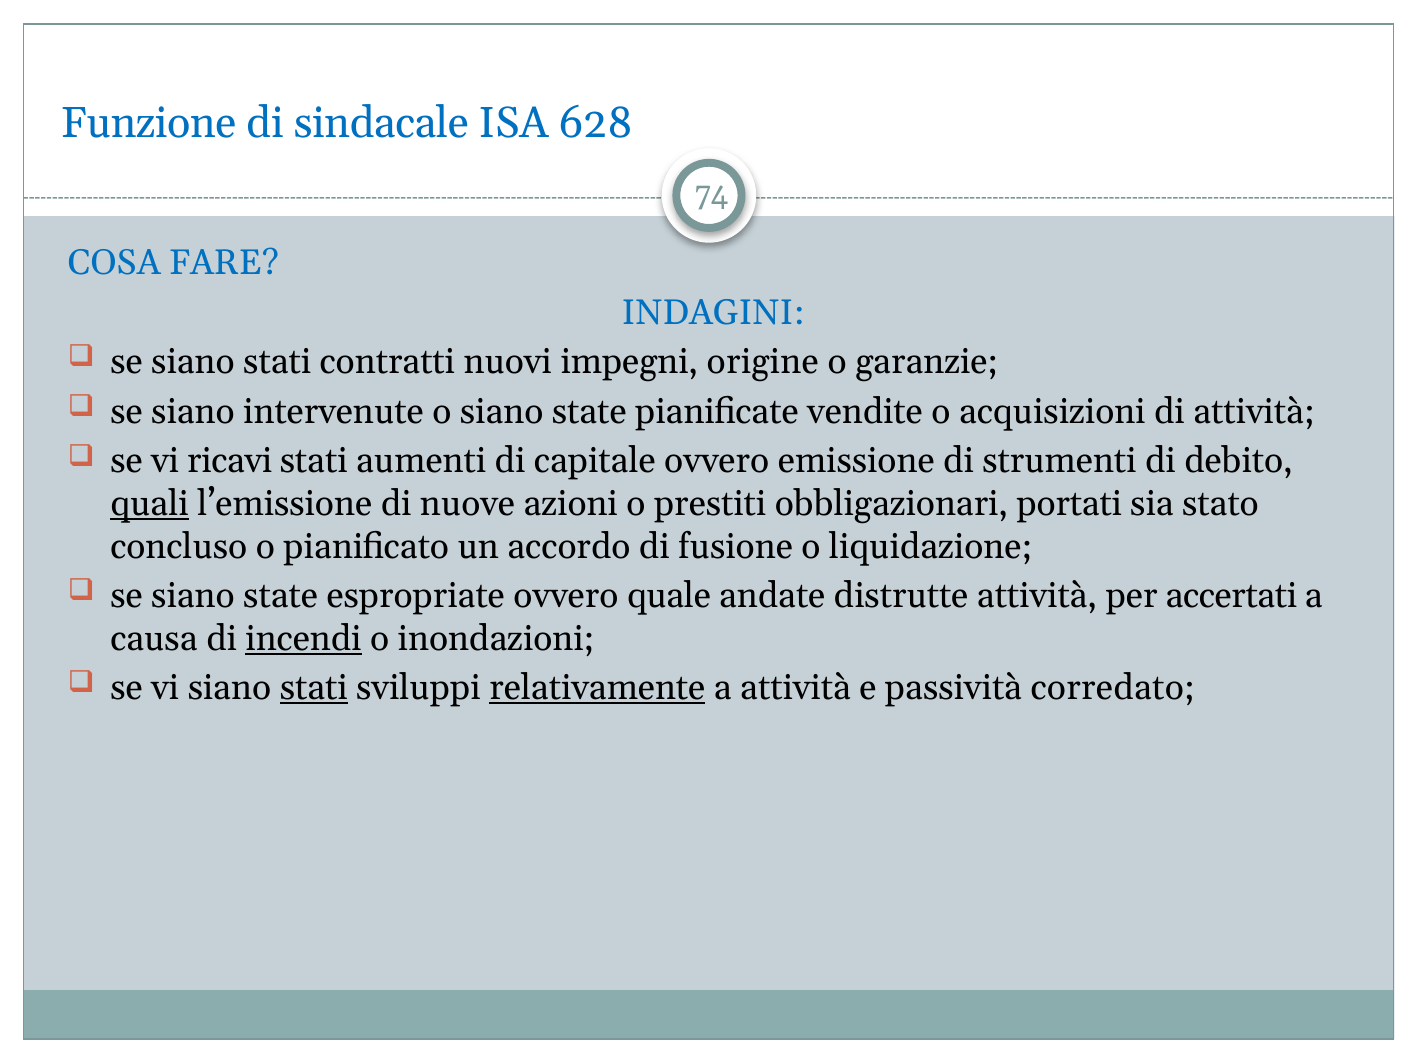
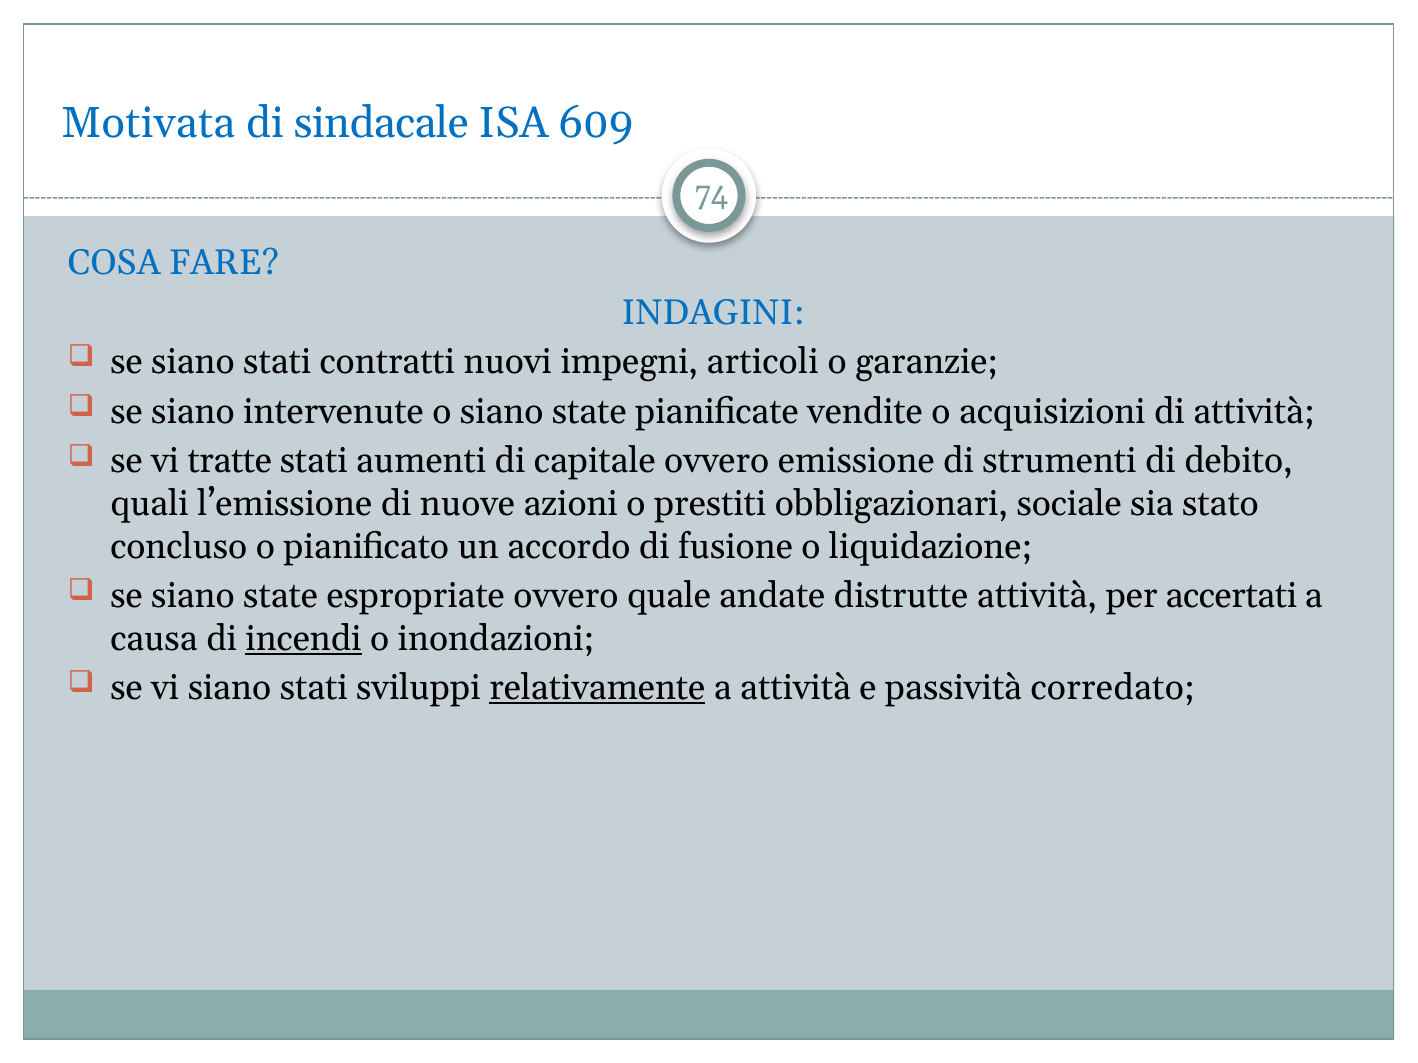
Funzione: Funzione -> Motivata (148, 123)
628: 628 -> 609 (596, 123)
origine: origine -> articoli (763, 362)
ricavi: ricavi -> tratte (230, 461)
quali underline: present -> none (150, 504)
portati: portati -> sociale (1069, 504)
stati underline: present -> none (314, 688)
